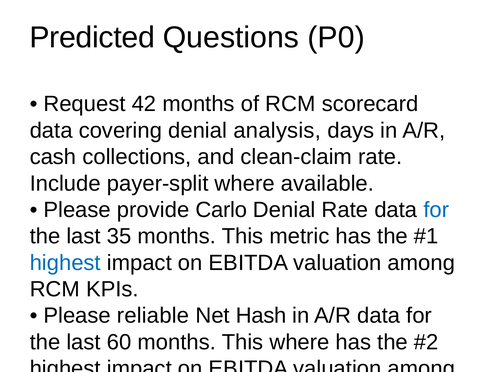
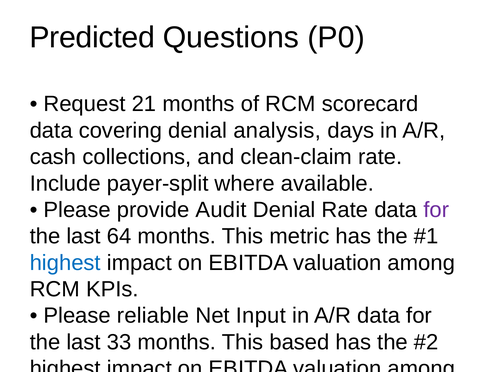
42: 42 -> 21 (144, 104)
Carlo: Carlo -> Audit (221, 210)
for colour: blue -> purple (436, 210)
35: 35 -> 64 (119, 236)
Hash: Hash -> Input (261, 316)
60: 60 -> 33 (119, 342)
This where: where -> based (299, 342)
